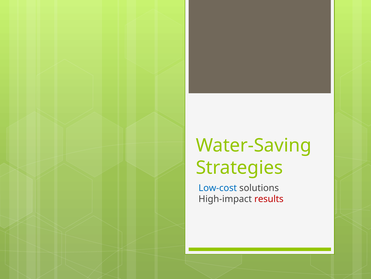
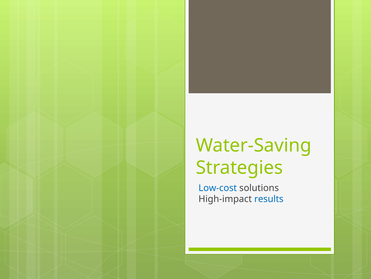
results colour: red -> blue (269, 199)
